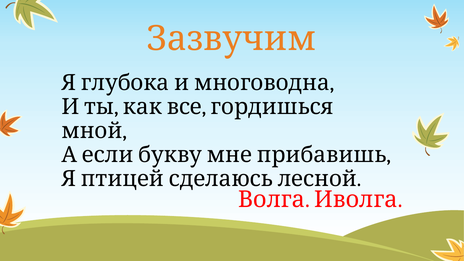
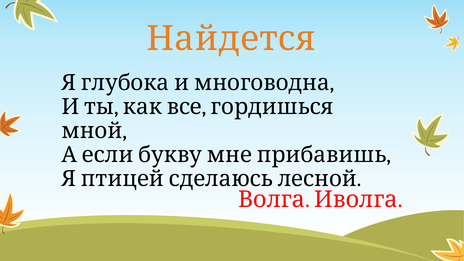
Зазвучим: Зазвучим -> Найдется (231, 39)
